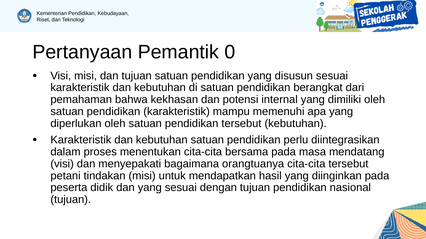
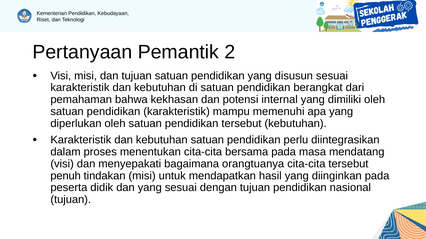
0: 0 -> 2 (230, 52)
petani: petani -> penuh (66, 176)
